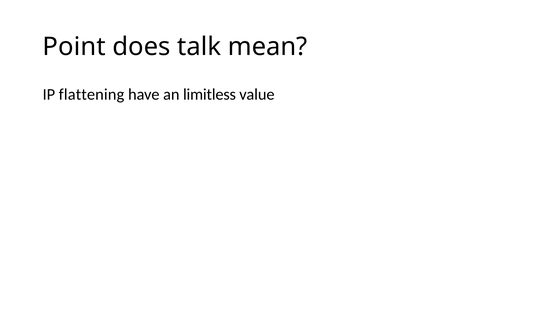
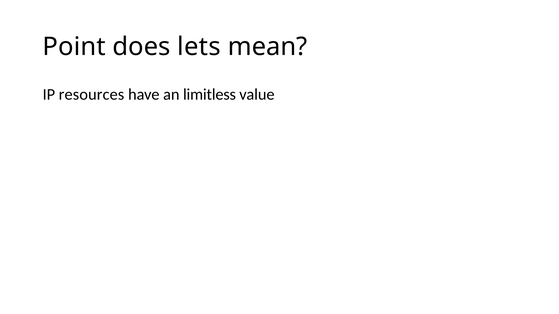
talk: talk -> lets (199, 47)
flattening: flattening -> resources (92, 95)
